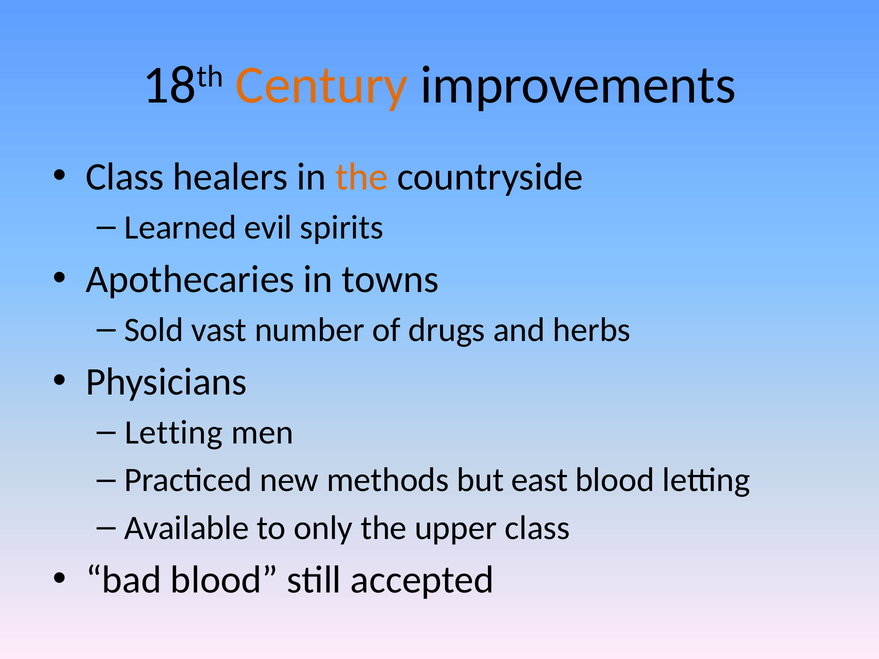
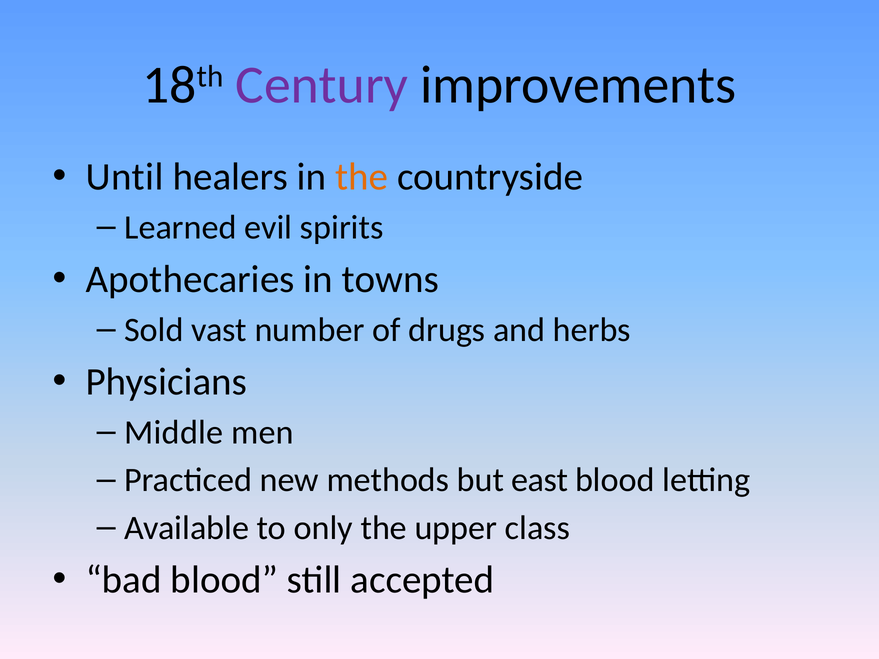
Century colour: orange -> purple (322, 85)
Class: Class -> Until (125, 177)
Letting: Letting -> Middle (174, 433)
